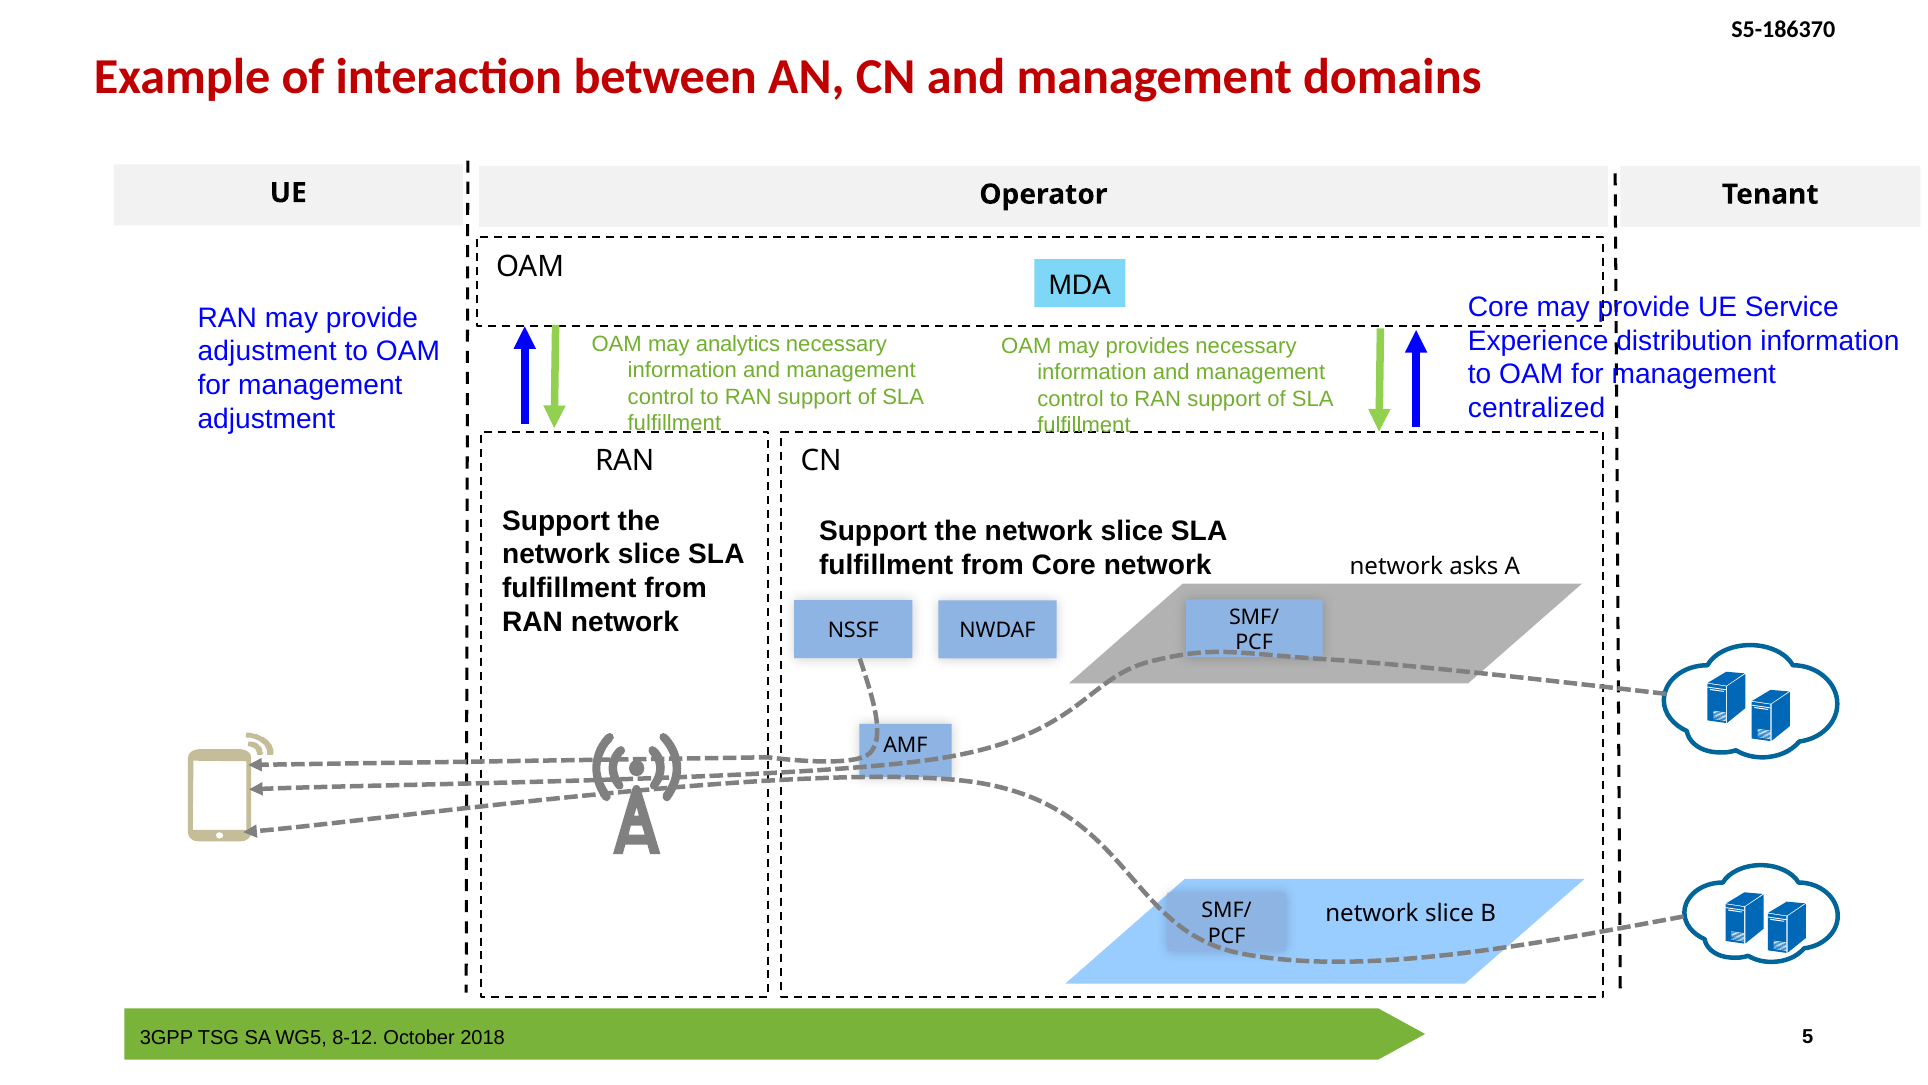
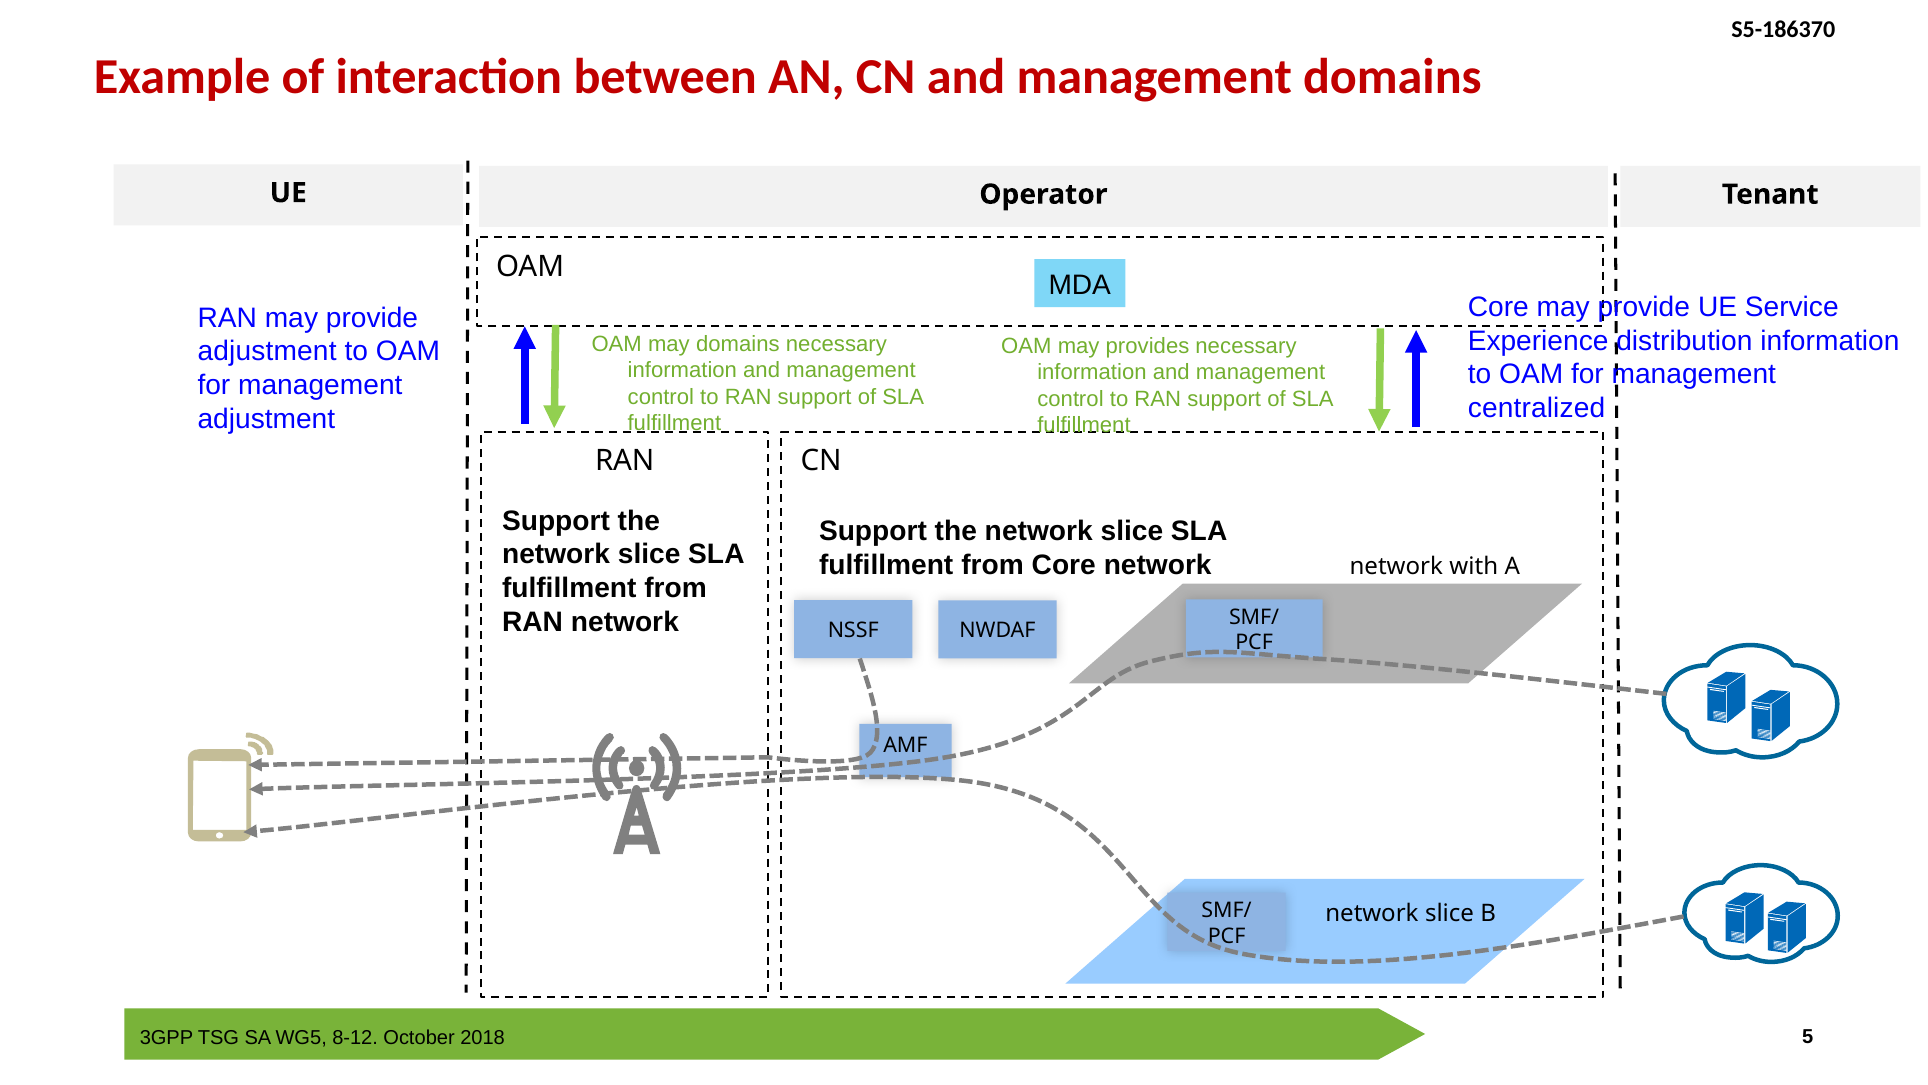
may analytics: analytics -> domains (738, 344)
asks: asks -> with (1474, 566)
